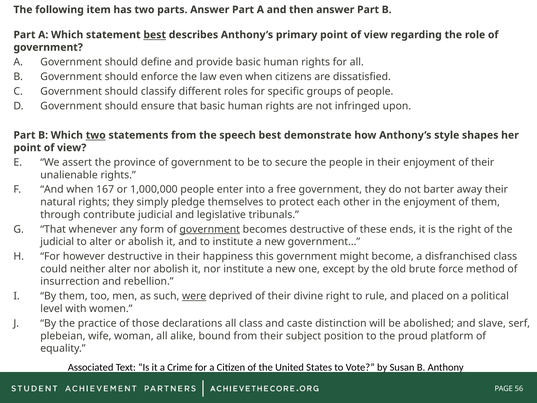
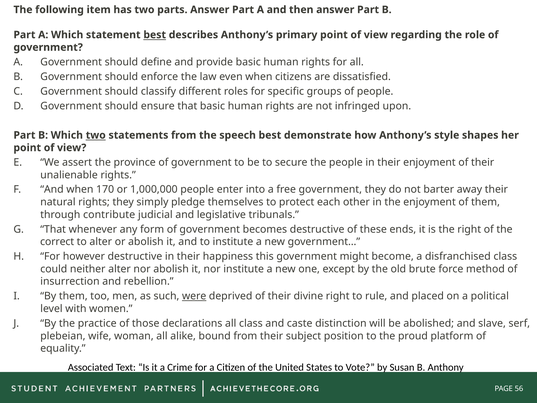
167: 167 -> 170 (105, 189)
government underline: present -> none (210, 229)
judicial: judicial -> correct (57, 242)
